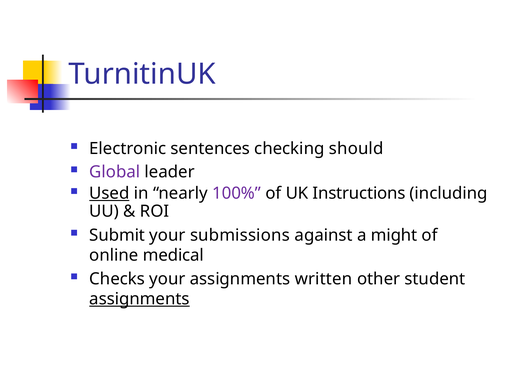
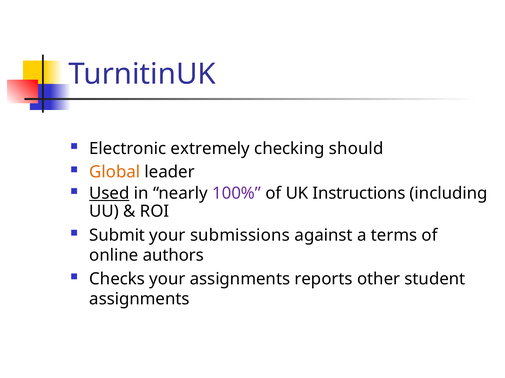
sentences: sentences -> extremely (210, 149)
Global colour: purple -> orange (115, 172)
might: might -> terms (394, 236)
medical: medical -> authors (173, 256)
written: written -> reports (324, 279)
assignments underline: present -> none (139, 300)
